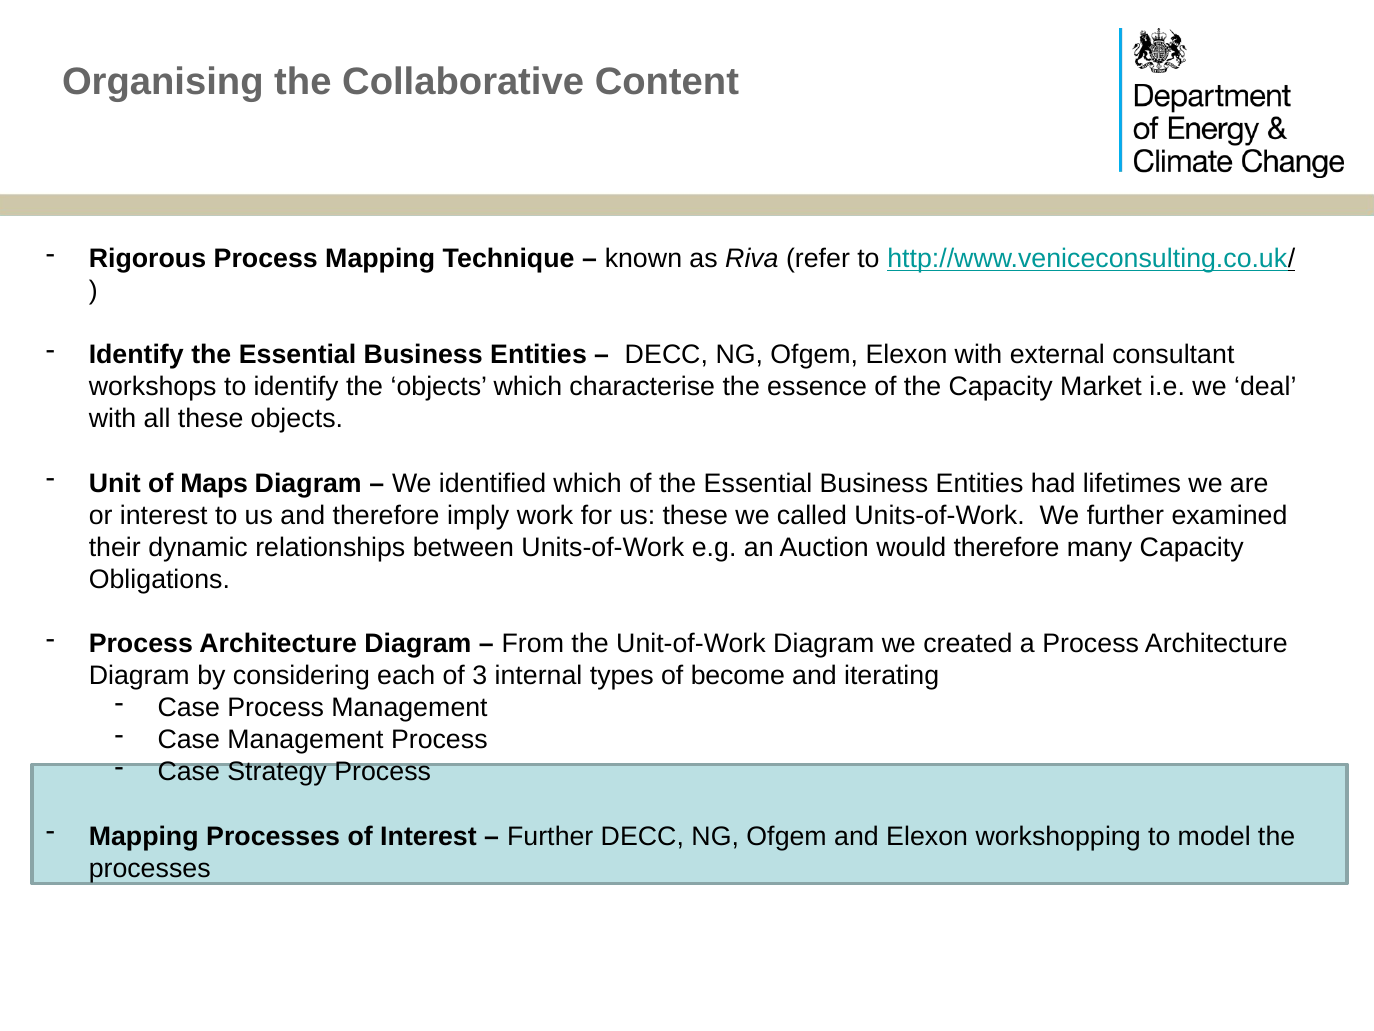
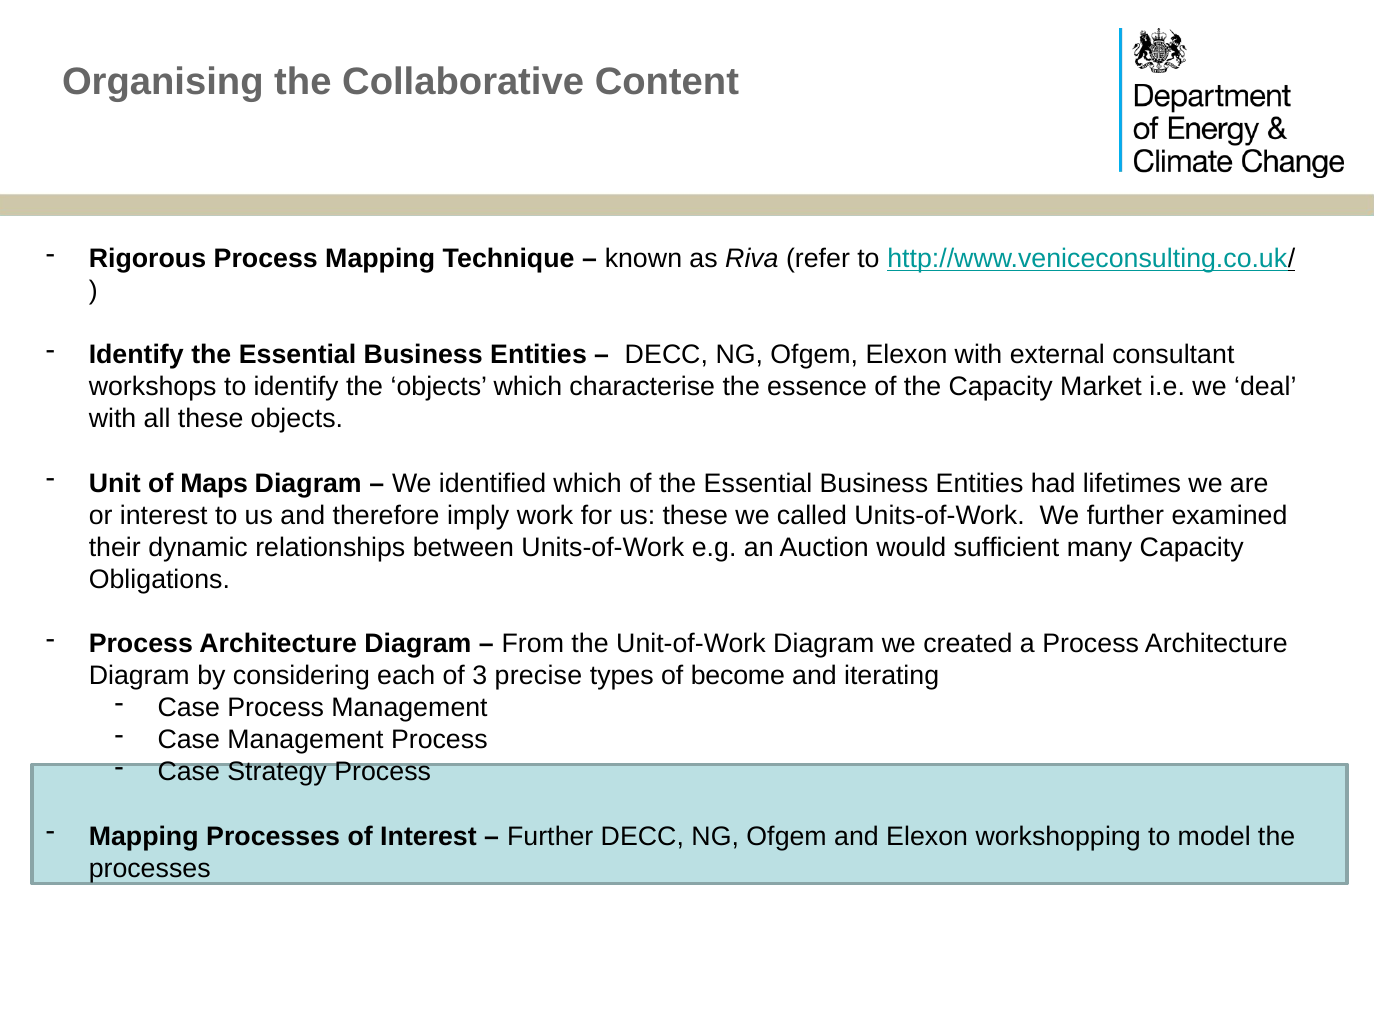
would therefore: therefore -> sufficient (1006, 547)
internal: internal -> precise (538, 676)
